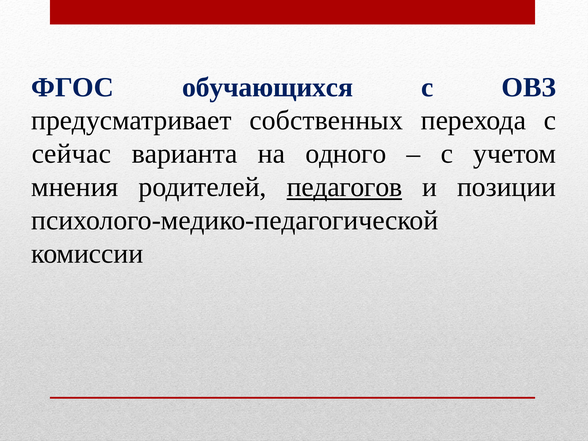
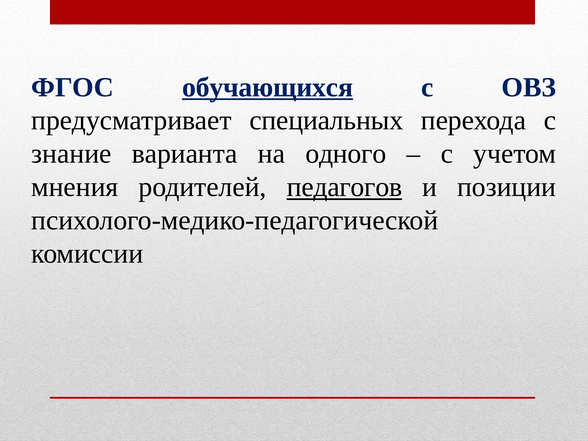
обучающихся underline: none -> present (268, 87)
собственных: собственных -> специальных (326, 121)
сейчас: сейчас -> знание (71, 154)
